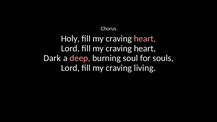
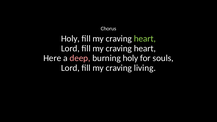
heart colour: pink -> light green (145, 39)
Dark: Dark -> Here (52, 58)
burning soul: soul -> holy (131, 58)
